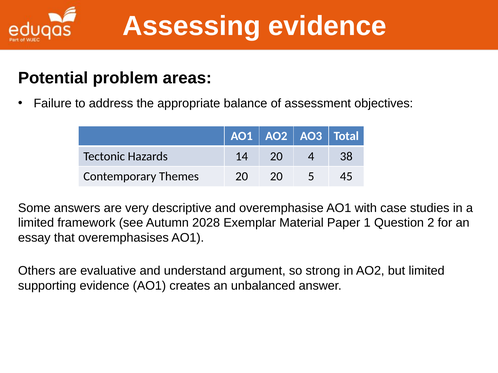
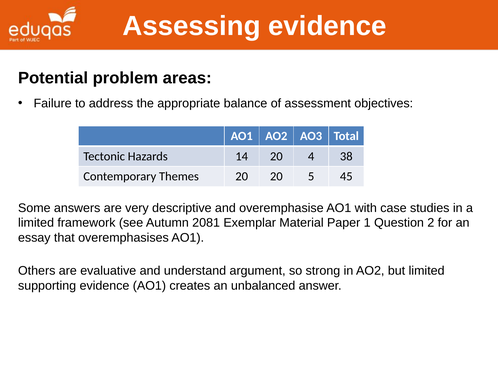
2028: 2028 -> 2081 (206, 223)
